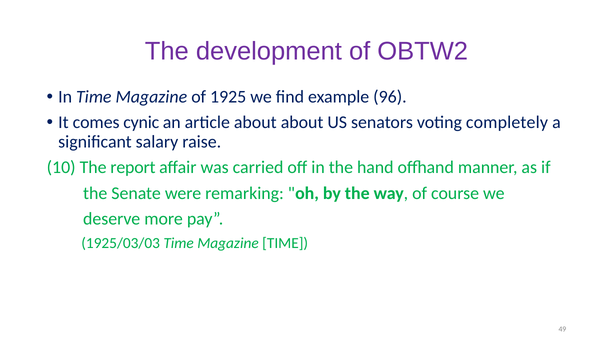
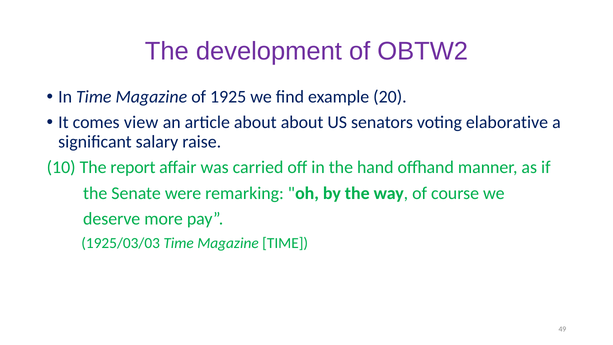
96: 96 -> 20 (390, 97)
cynic: cynic -> view (141, 122)
completely: completely -> elaborative (507, 122)
